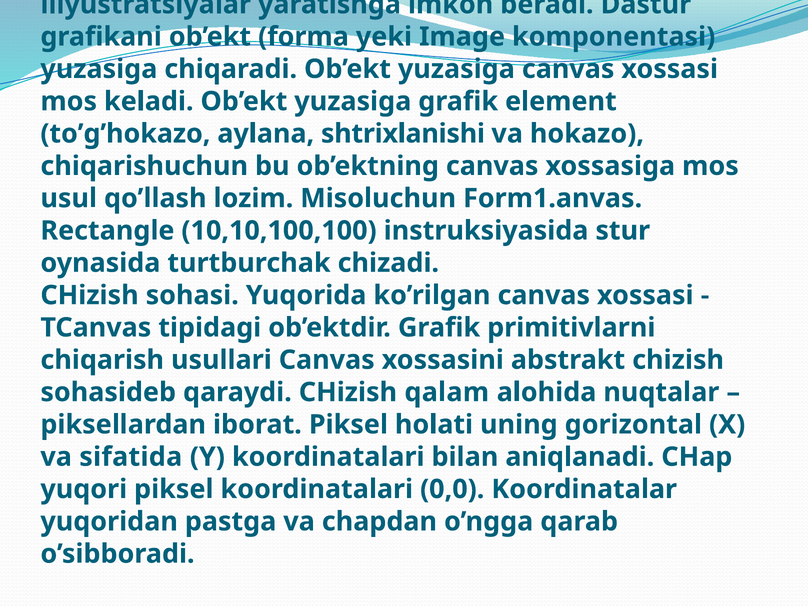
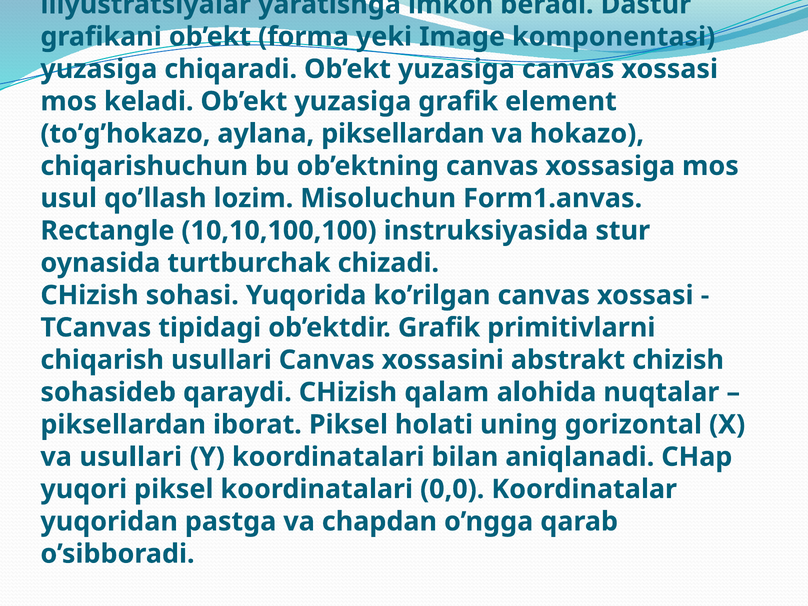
aylana shtrixlanishi: shtrixlanishi -> piksellardan (403, 134)
va sifatida: sifatida -> usullari (131, 457)
